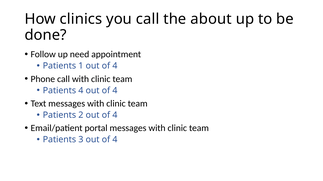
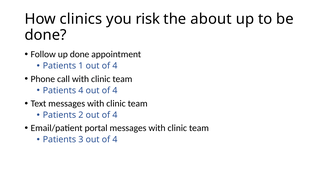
you call: call -> risk (148, 19)
up need: need -> done (80, 55)
